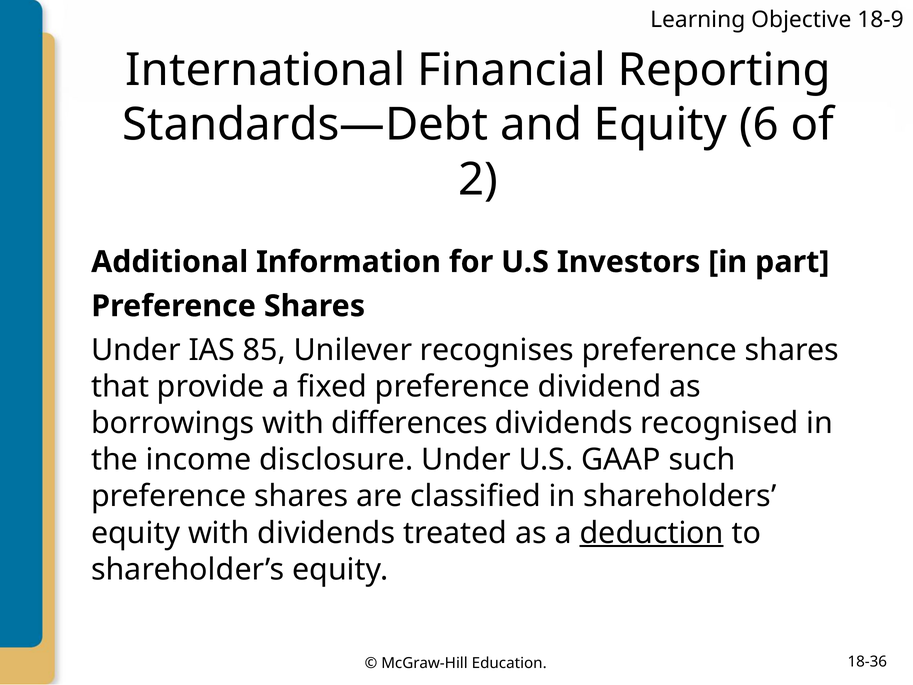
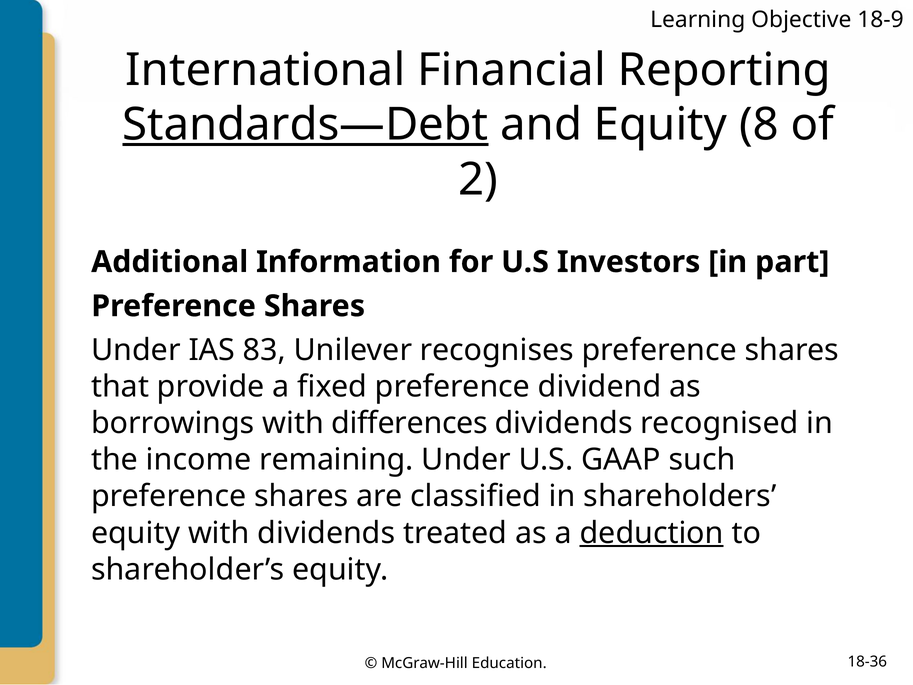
Standards—Debt underline: none -> present (305, 125)
6: 6 -> 8 (759, 125)
85: 85 -> 83 (264, 350)
disclosure: disclosure -> remaining (336, 460)
